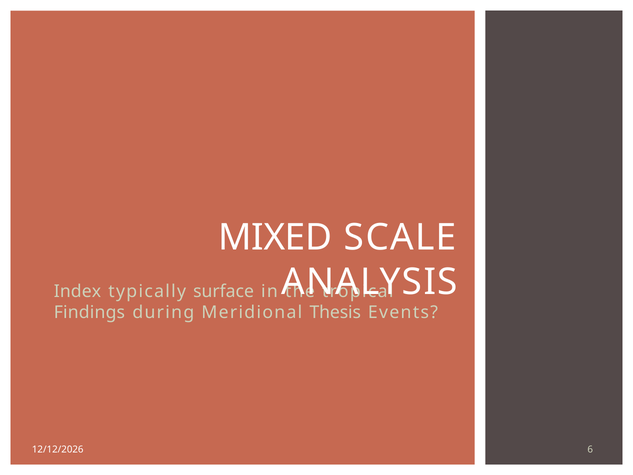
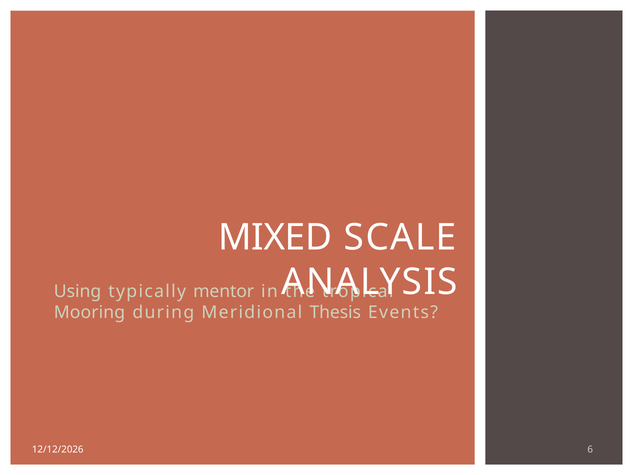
Index: Index -> Using (78, 291)
surface: surface -> mentor (224, 291)
Findings: Findings -> Mooring (89, 312)
